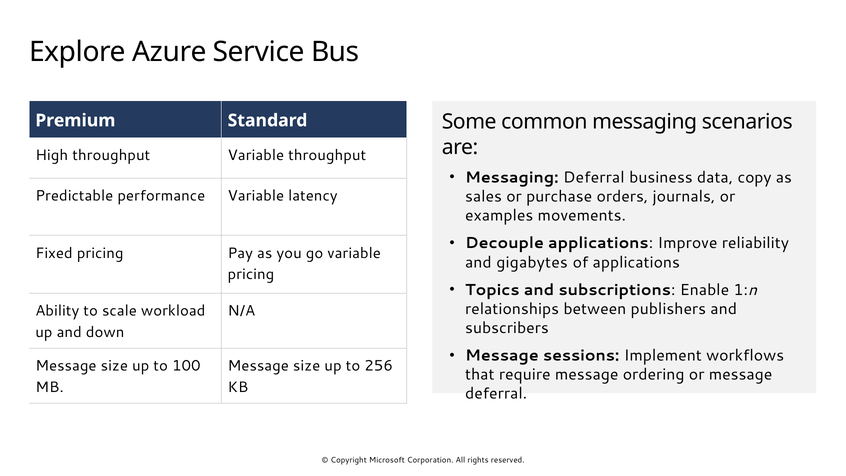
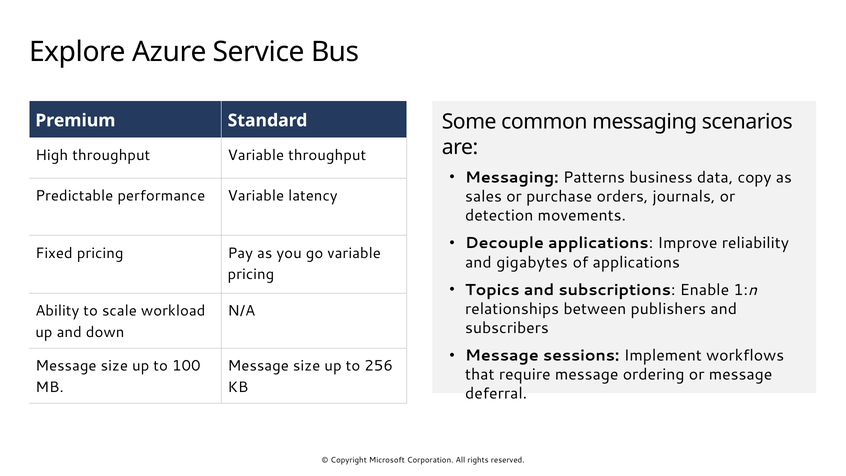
Messaging Deferral: Deferral -> Patterns (594, 177)
examples: examples -> detection (499, 216)
